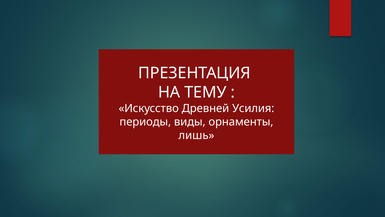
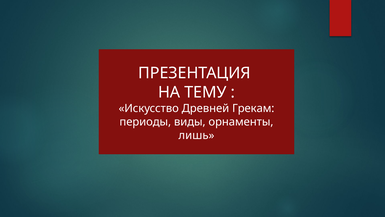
Усилия: Усилия -> Грекам (253, 108)
